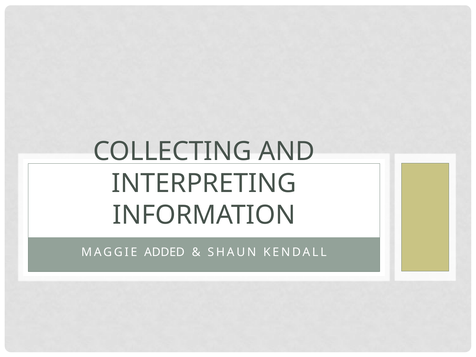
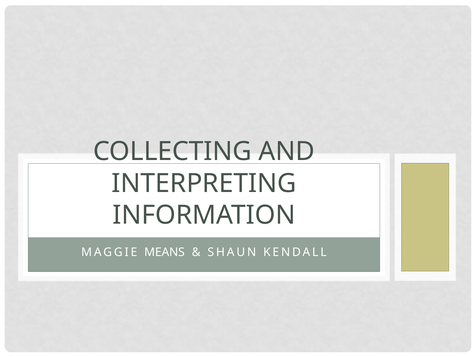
ADDED: ADDED -> MEANS (164, 252)
